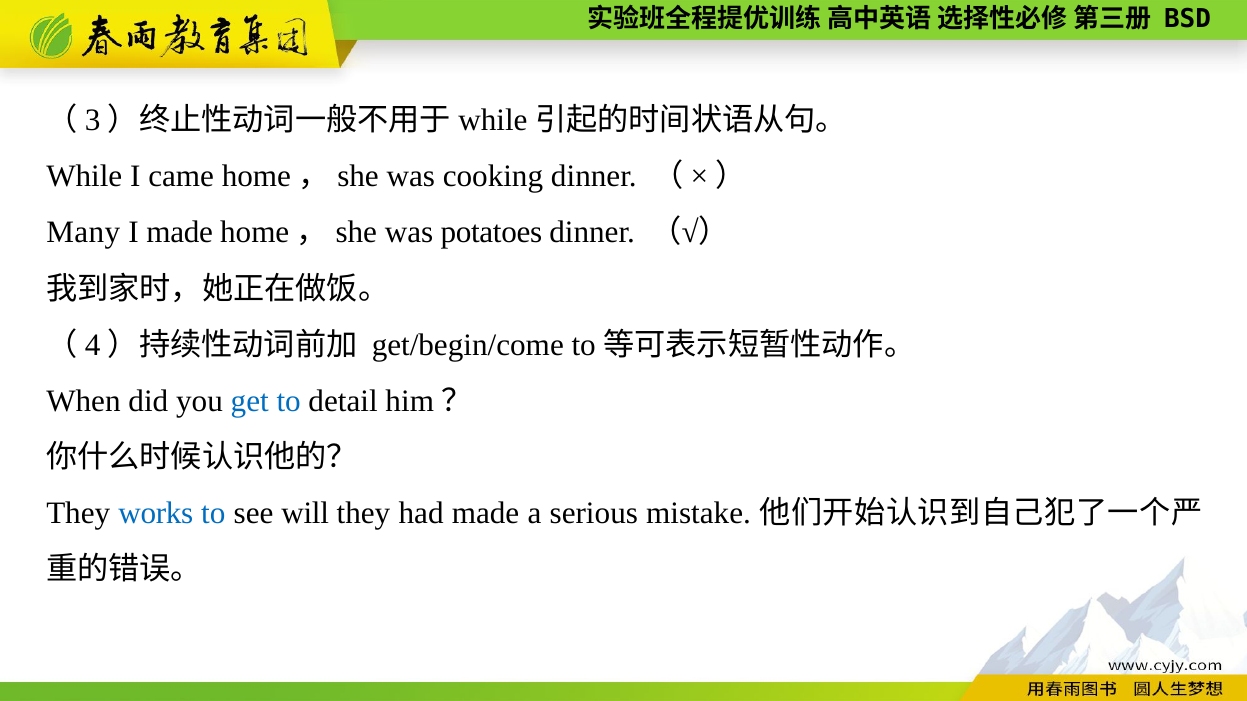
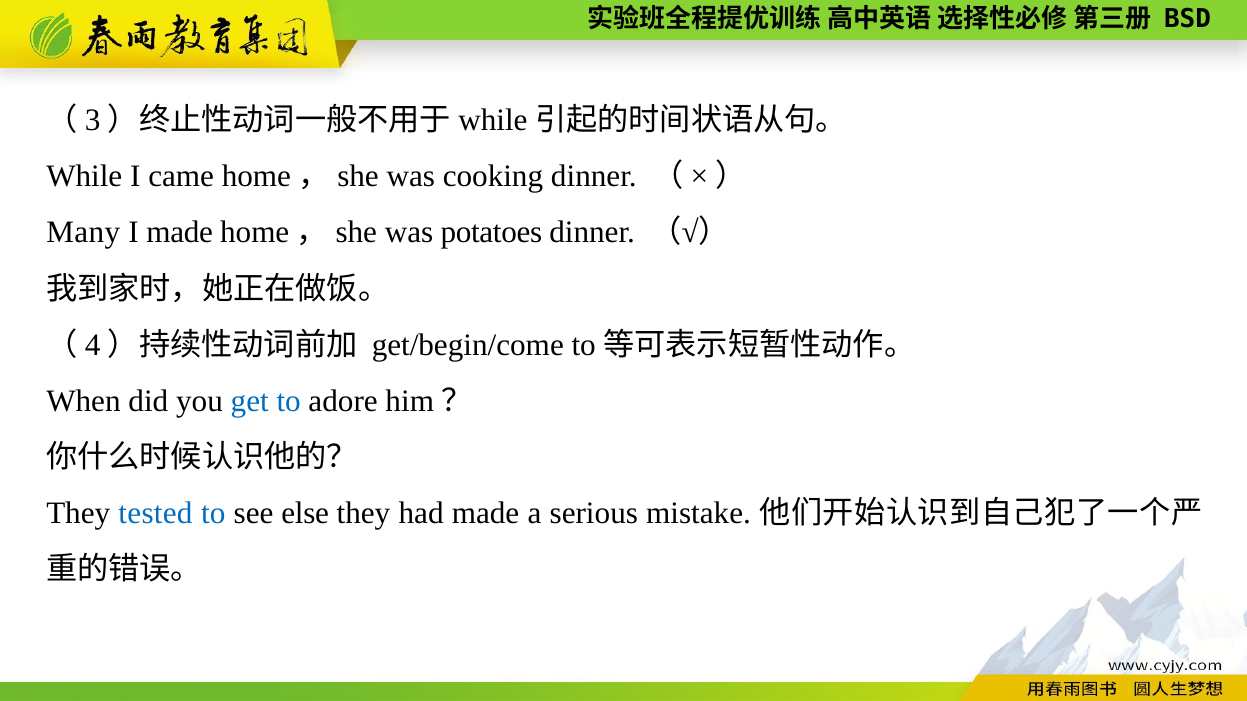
detail: detail -> adore (343, 401)
works: works -> tested (156, 513)
will: will -> else (305, 513)
